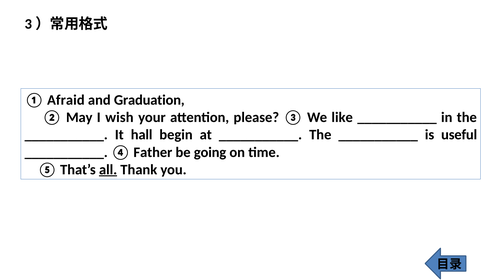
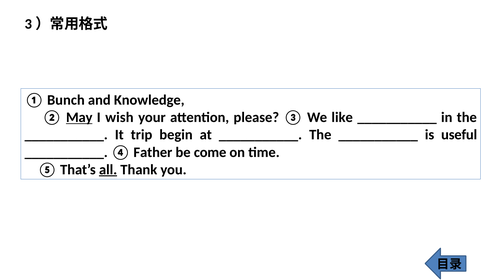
Afraid: Afraid -> Bunch (66, 100)
Graduation: Graduation -> Knowledge (149, 100)
May underline: none -> present (79, 117)
hall: hall -> trip (142, 135)
going: going -> come (210, 152)
